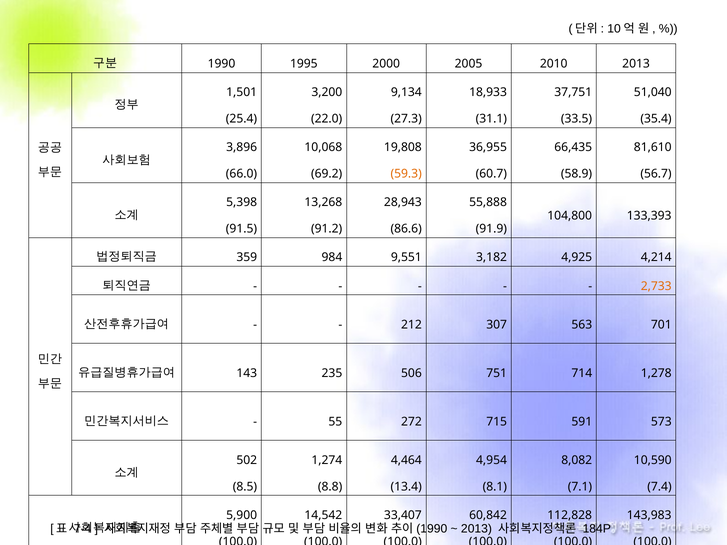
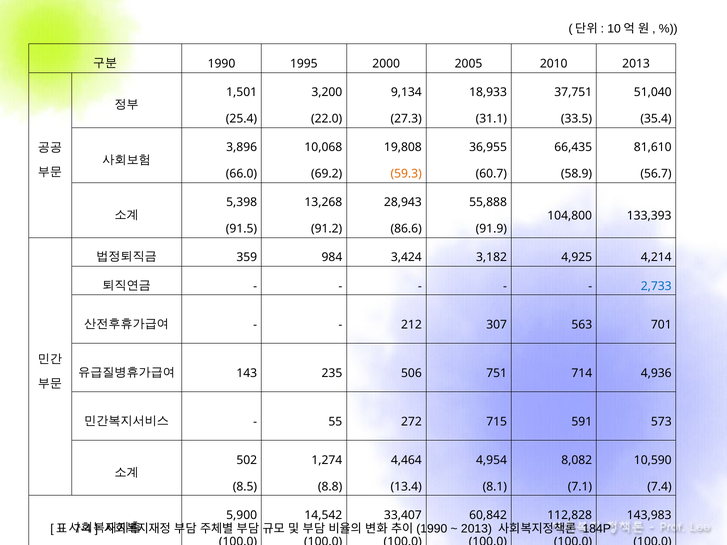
9,551: 9,551 -> 3,424 (406, 258)
2,733 colour: orange -> blue (656, 286)
1,278: 1,278 -> 4,936 (656, 373)
